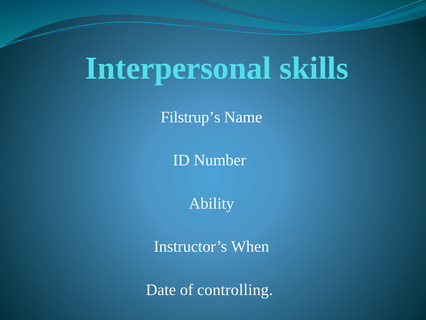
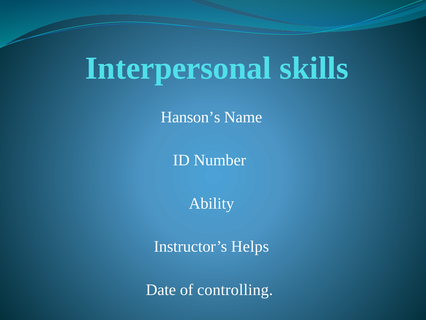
Filstrup’s: Filstrup’s -> Hanson’s (190, 117)
When: When -> Helps (250, 246)
